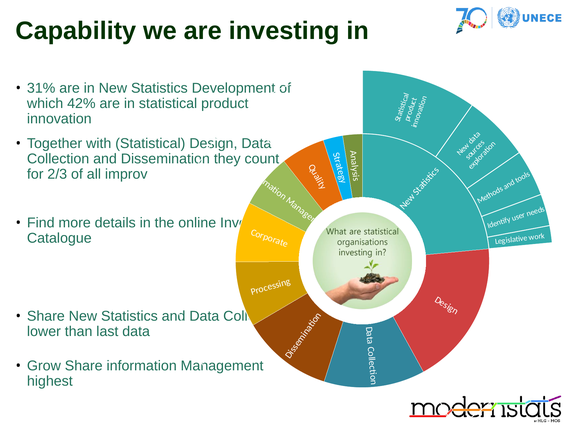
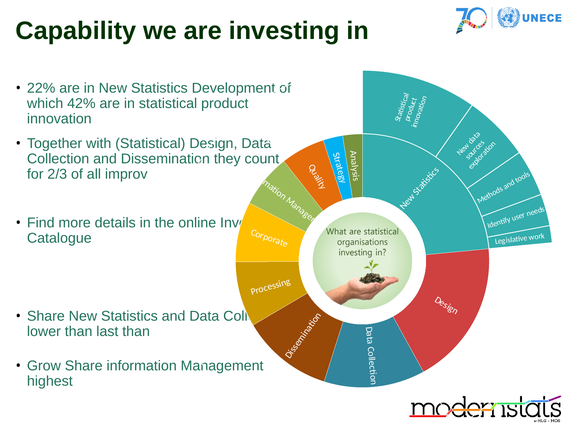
31%: 31% -> 22% (41, 88)
last data: data -> than (136, 331)
